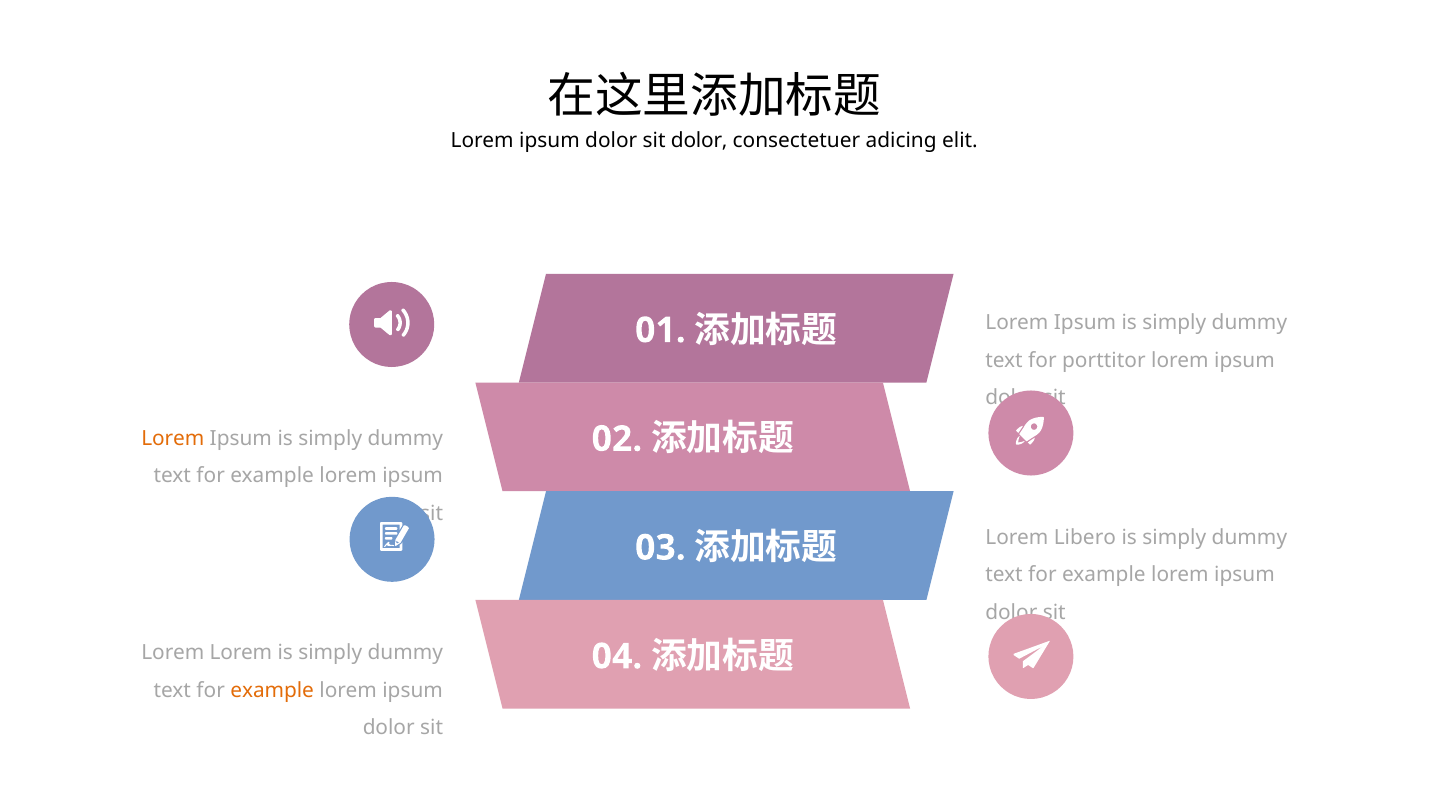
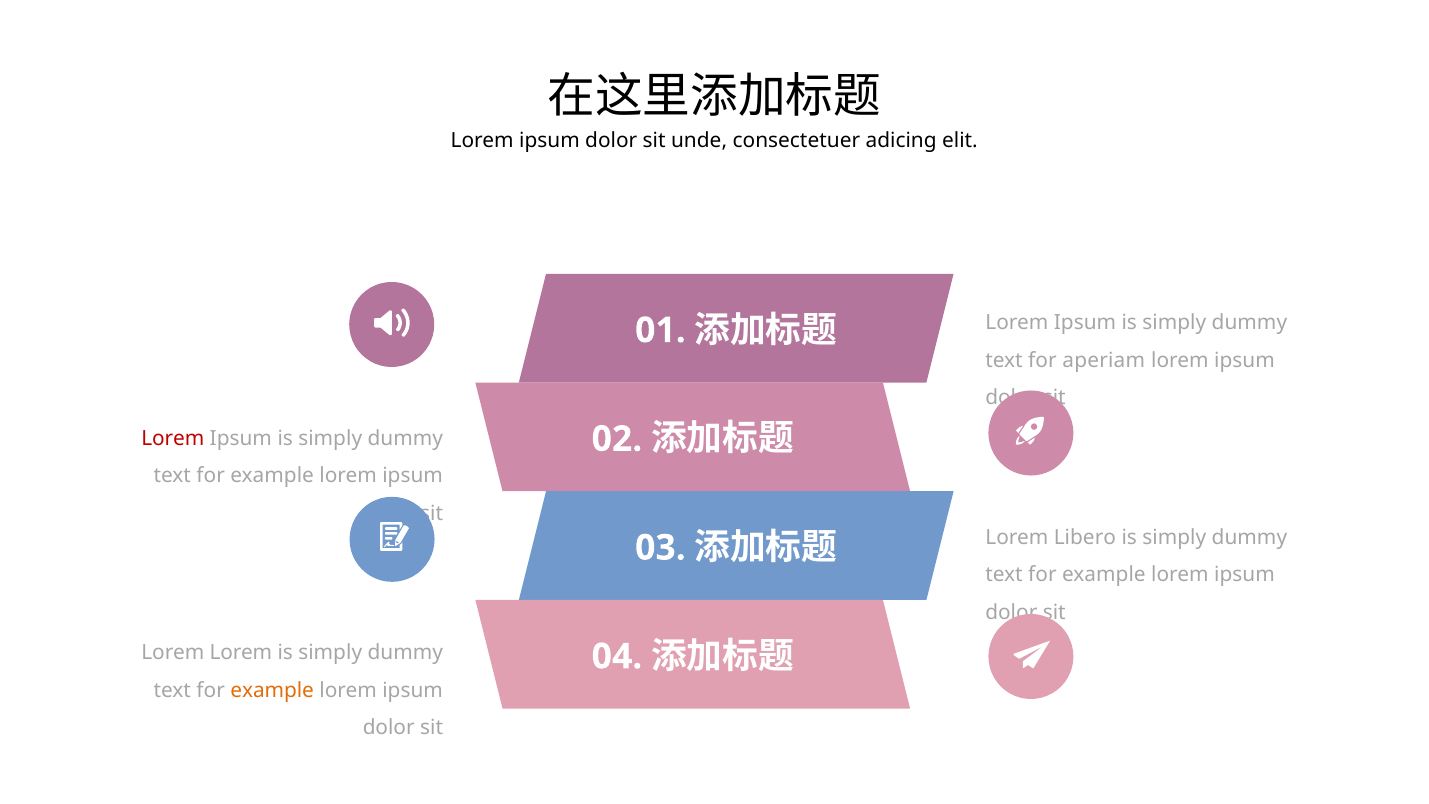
sit dolor: dolor -> unde (699, 140)
porttitor: porttitor -> aperiam (1104, 360)
Lorem colour: orange -> red (173, 438)
